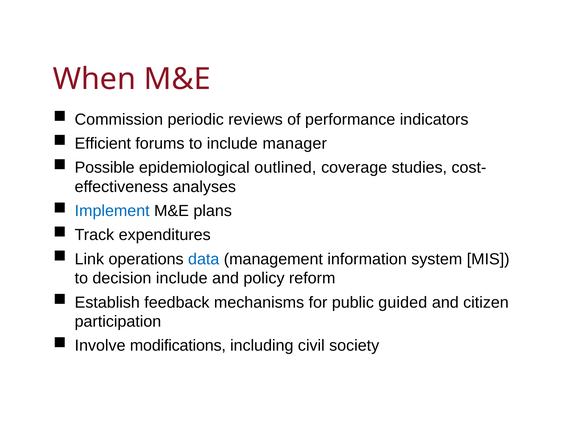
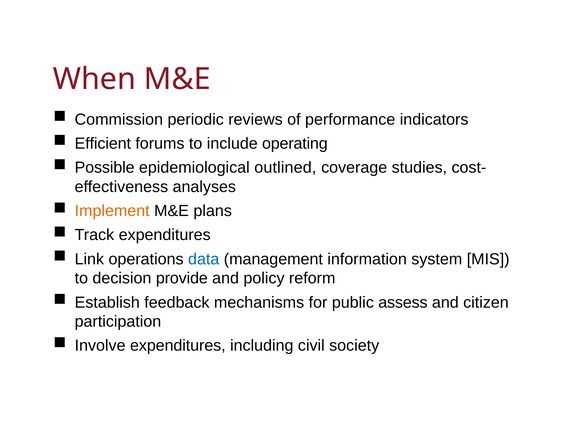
manager: manager -> operating (295, 144)
Implement colour: blue -> orange (112, 211)
decision include: include -> provide (182, 279)
guided: guided -> assess (403, 303)
Involve modifications: modifications -> expenditures (178, 346)
